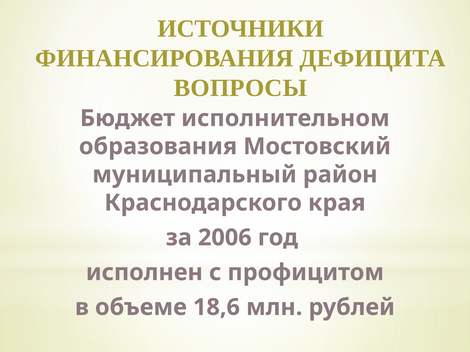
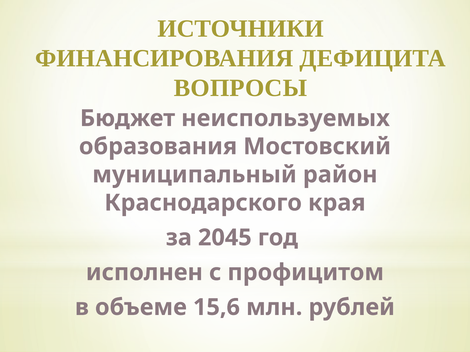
исполнительном: исполнительном -> неиспользуемых (286, 118)
2006: 2006 -> 2045 (225, 238)
18,6: 18,6 -> 15,6 (216, 308)
